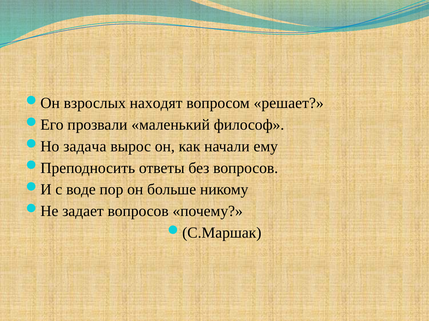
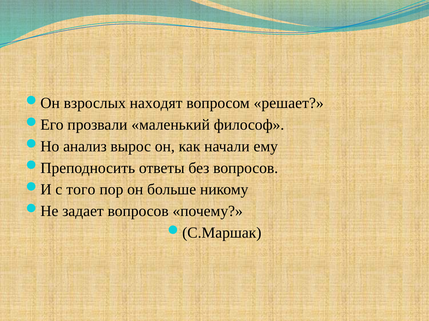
задача: задача -> анализ (85, 147)
воде: воде -> того (81, 190)
